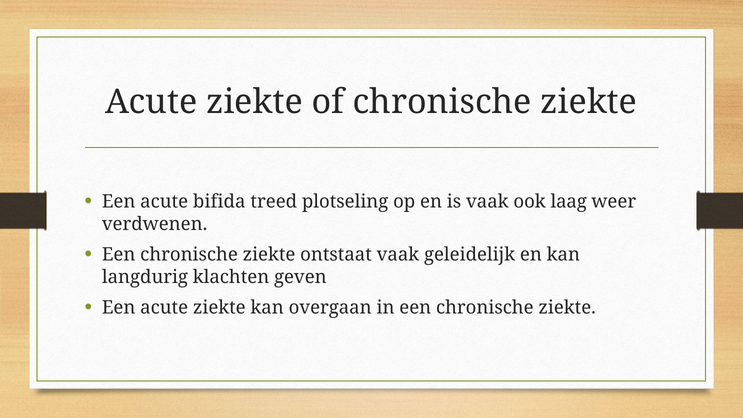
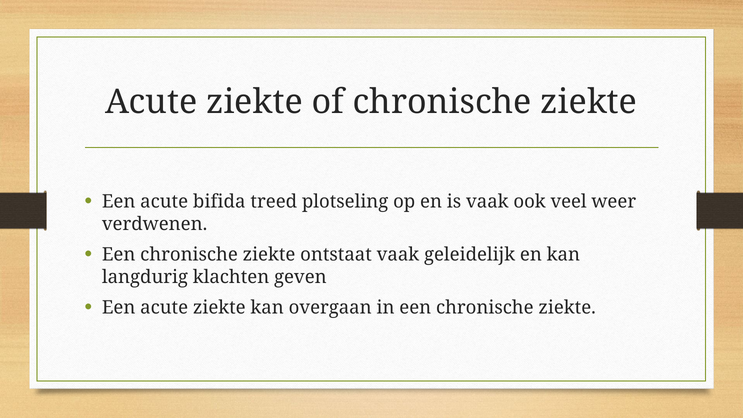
laag: laag -> veel (569, 202)
